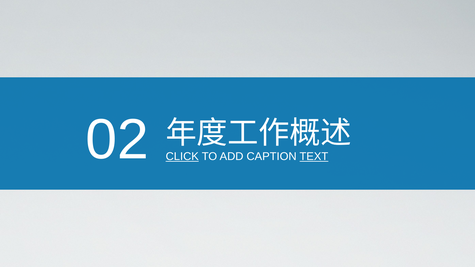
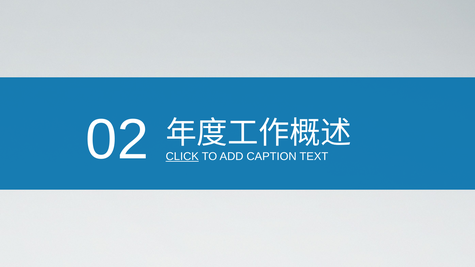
TEXT underline: present -> none (314, 156)
